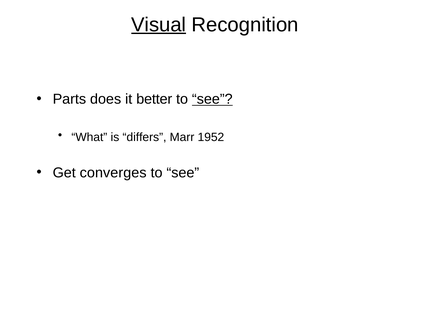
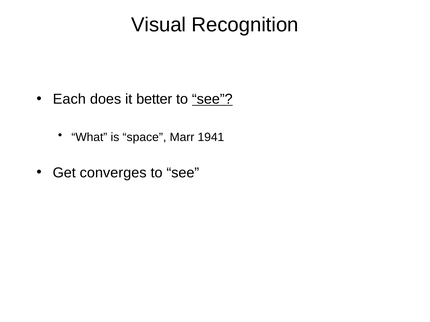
Visual underline: present -> none (159, 25)
Parts: Parts -> Each (69, 99)
differs: differs -> space (144, 137)
1952: 1952 -> 1941 (211, 137)
